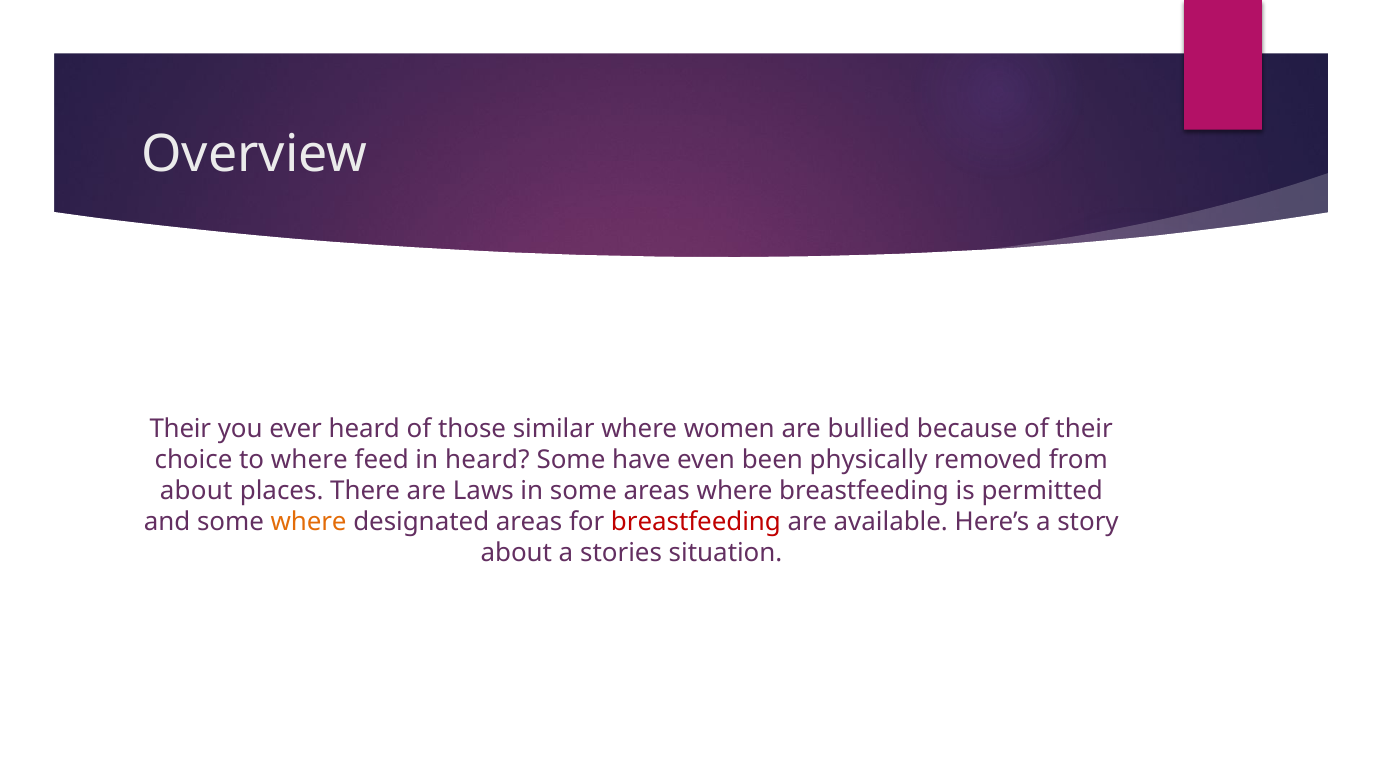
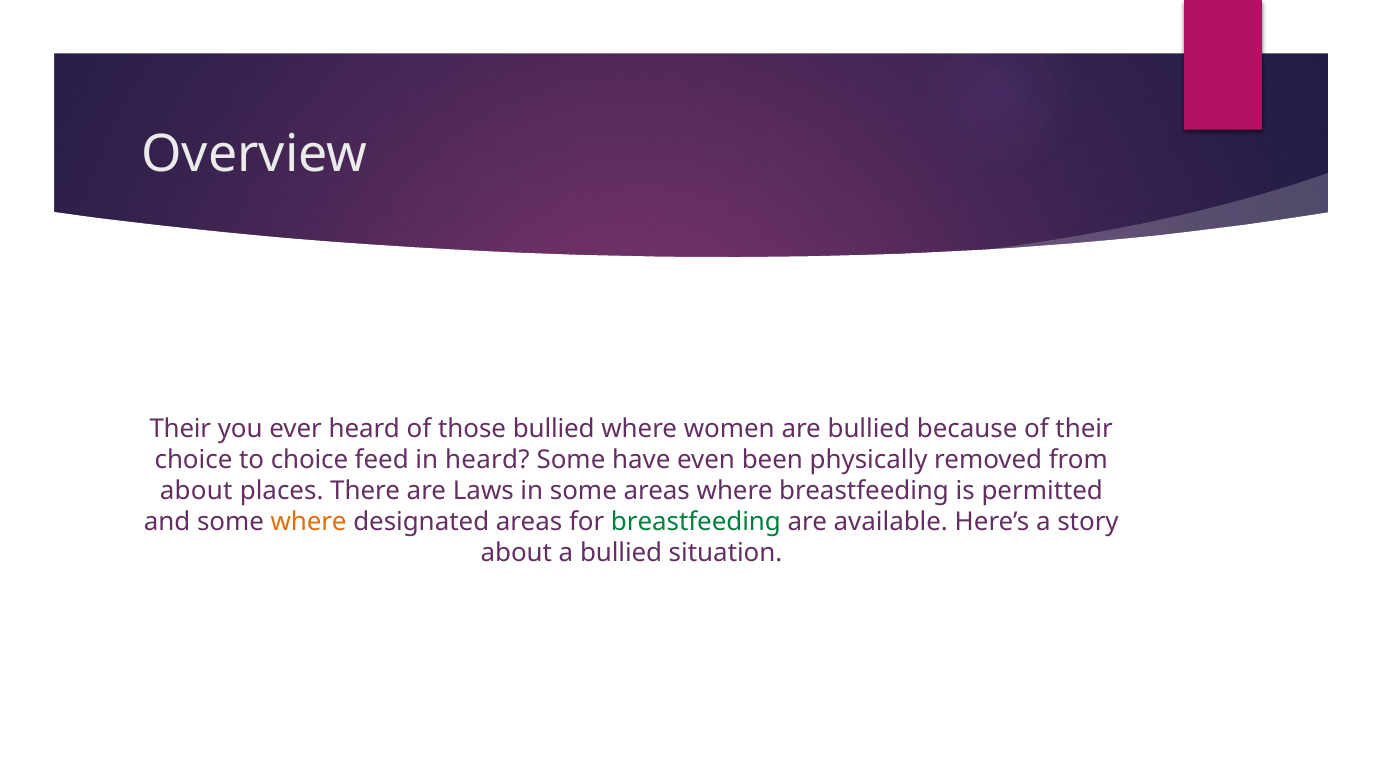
those similar: similar -> bullied (554, 429)
to where: where -> choice (310, 460)
breastfeeding colour: red -> green (696, 522)
a stories: stories -> bullied (621, 553)
